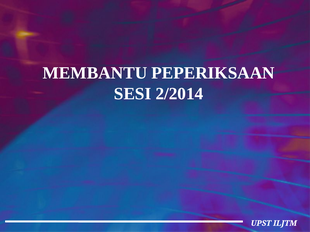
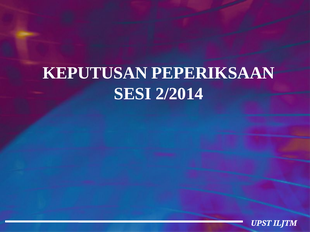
MEMBANTU: MEMBANTU -> KEPUTUSAN (95, 73)
